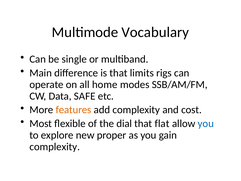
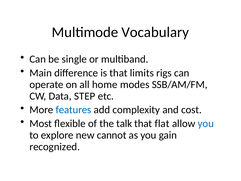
SAFE: SAFE -> STEP (85, 96)
features colour: orange -> blue (73, 110)
dial: dial -> talk (124, 123)
proper: proper -> cannot (112, 135)
complexity: complexity -> recognized (55, 147)
